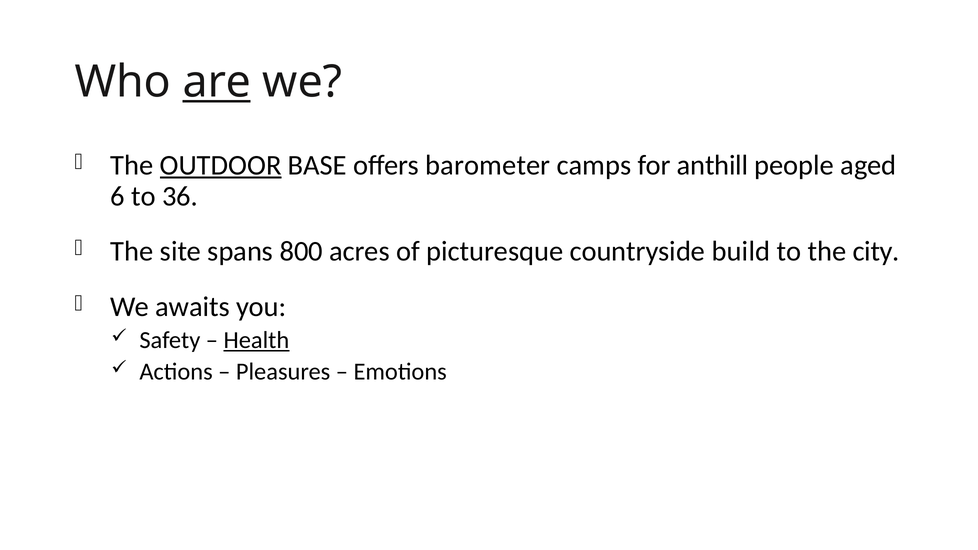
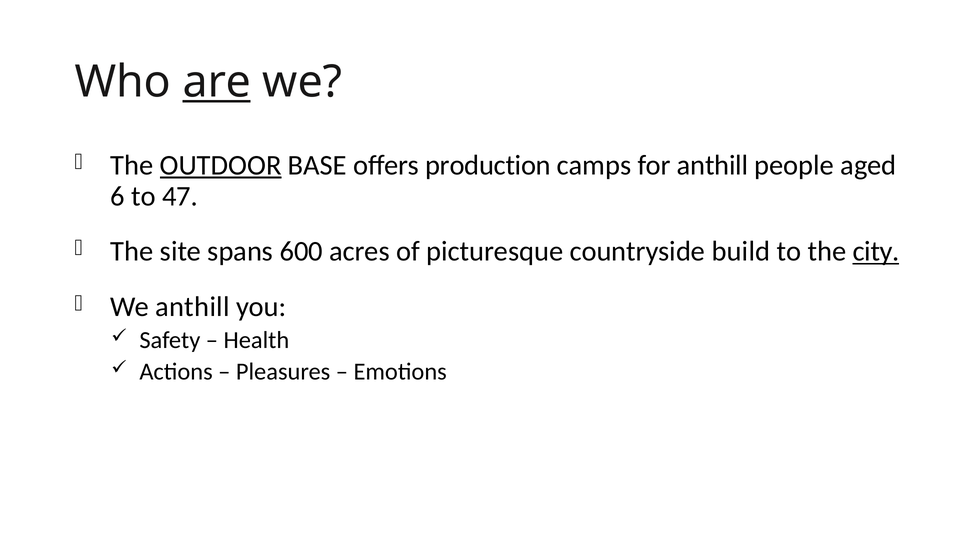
barometer: barometer -> production (488, 165)
36: 36 -> 47 (180, 196)
800: 800 -> 600 (301, 251)
city underline: none -> present (876, 251)
We awaits: awaits -> anthill (192, 307)
Health underline: present -> none (256, 340)
